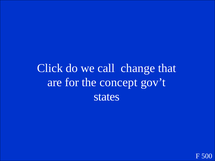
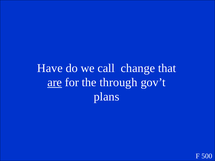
Click: Click -> Have (50, 68)
are underline: none -> present (55, 83)
concept: concept -> through (118, 83)
states: states -> plans (107, 97)
